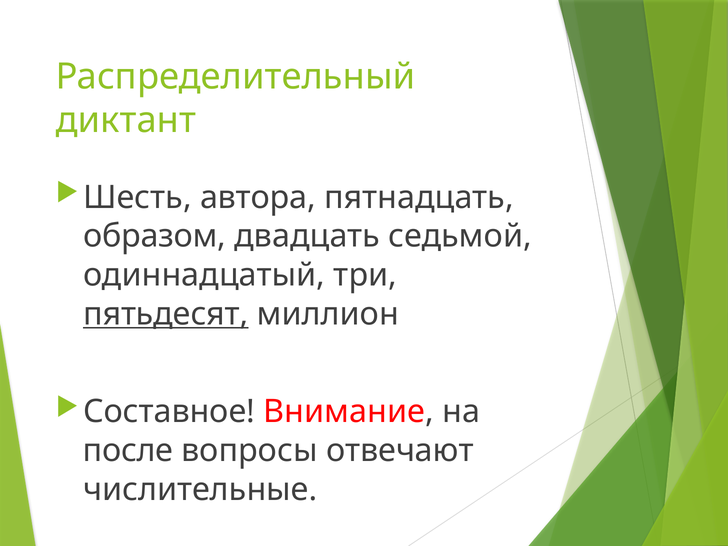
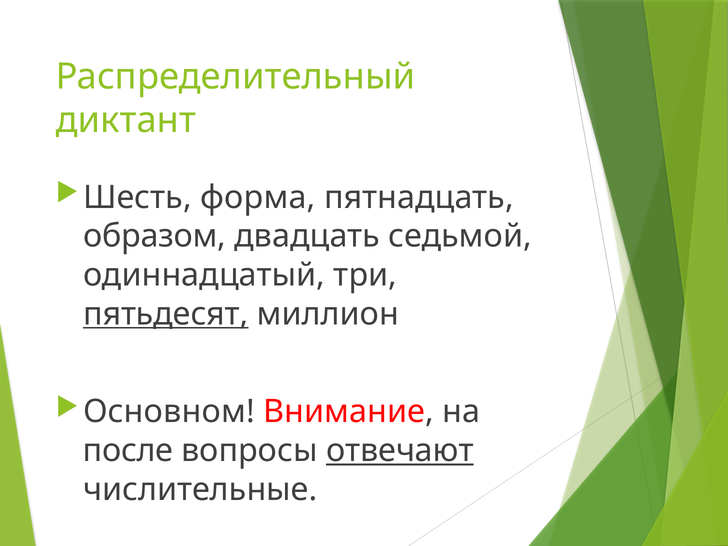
автора: автора -> форма (258, 197)
Составное: Составное -> Основном (169, 412)
отвечают underline: none -> present (400, 451)
